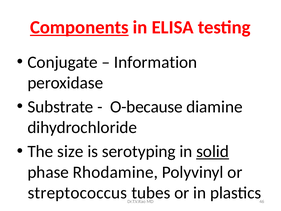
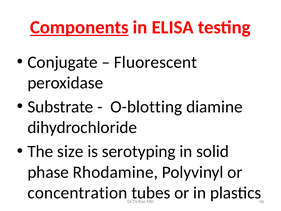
Information: Information -> Fluorescent (156, 62)
O-because: O-because -> O-blotting (146, 107)
solid underline: present -> none (213, 151)
streptococcus: streptococcus -> concentration (77, 193)
